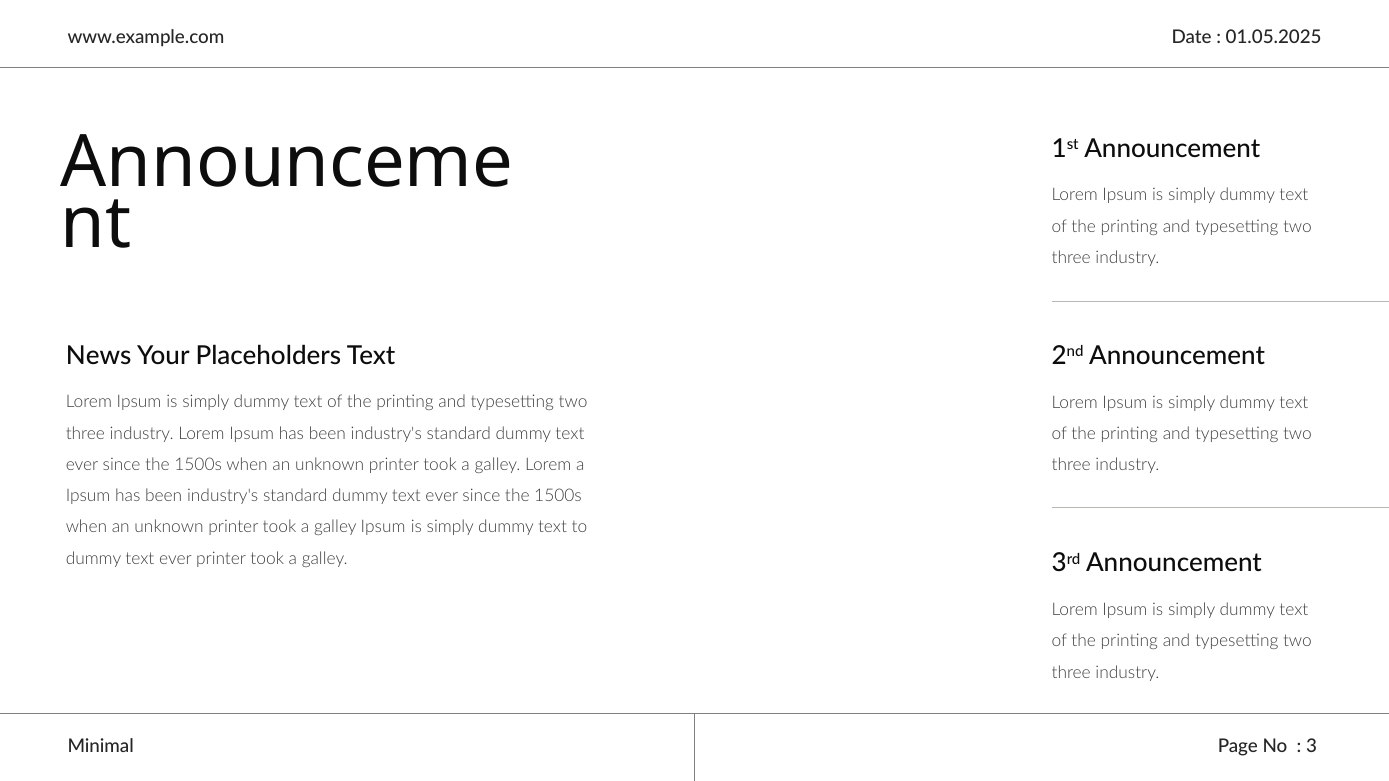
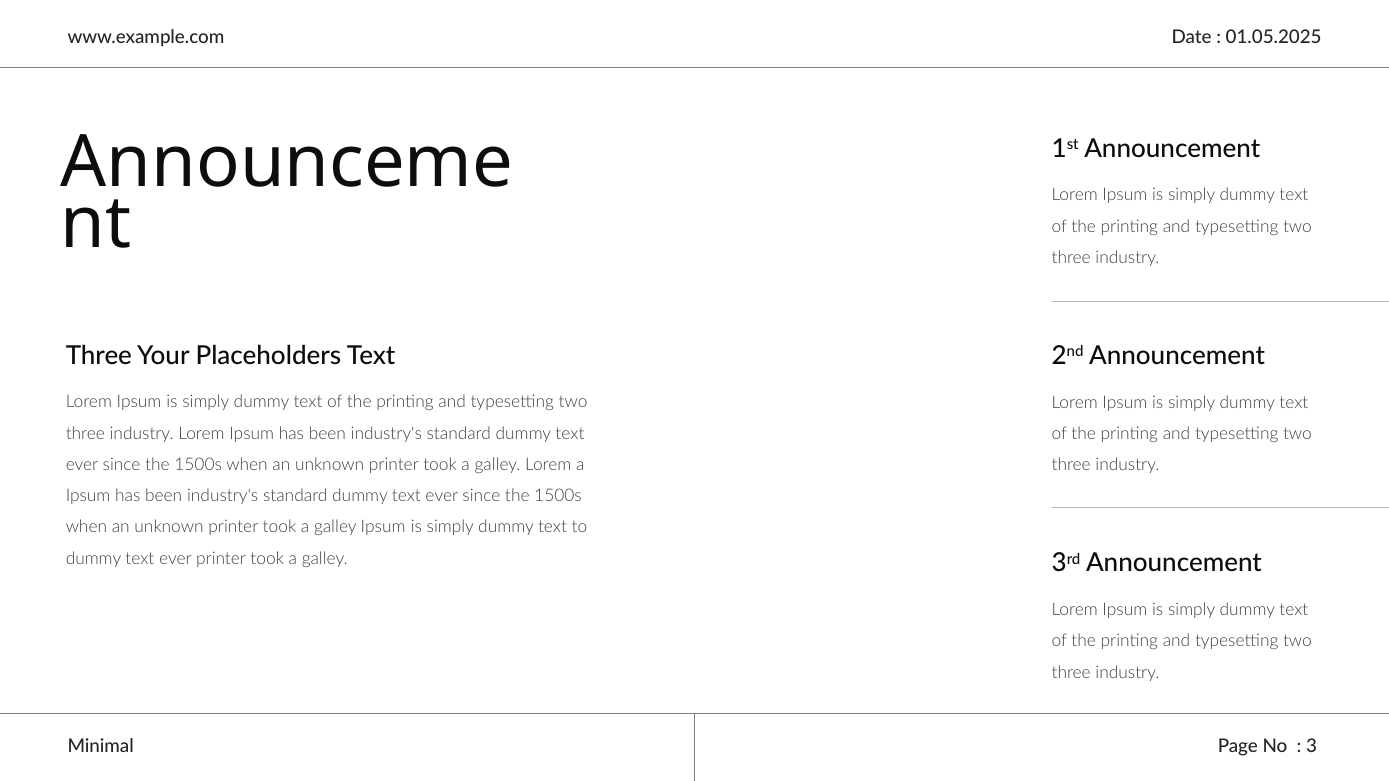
News: News -> Three (99, 356)
